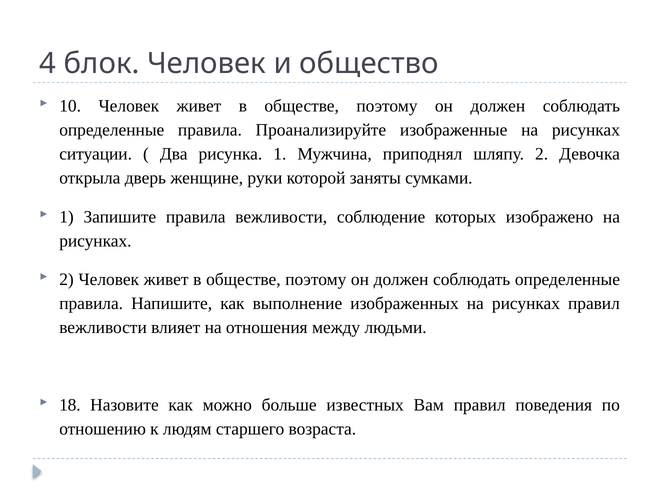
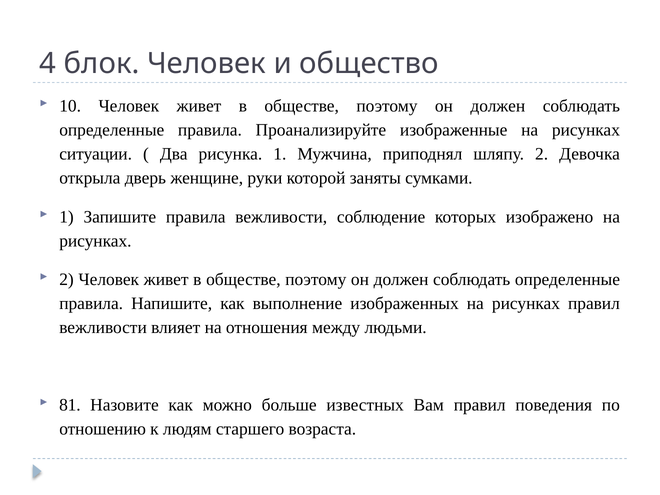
18: 18 -> 81 (70, 405)
